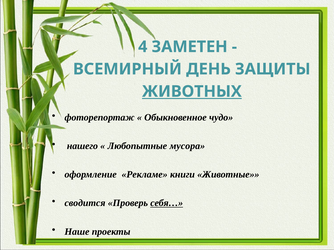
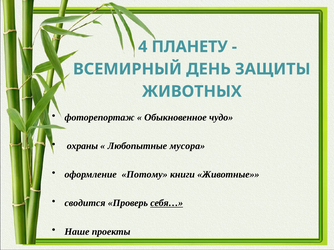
ЗАМЕТЕН: ЗАМЕТЕН -> ПЛАНЕТУ (190, 47)
ЖИВОТНЫХ underline: present -> none (192, 92)
нашего: нашего -> охраны (82, 146)
Рекламе: Рекламе -> Потому (145, 175)
